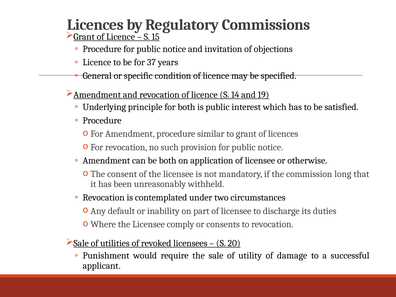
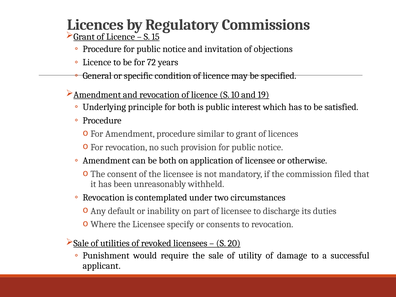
37: 37 -> 72 (151, 62)
14: 14 -> 10 (235, 95)
long: long -> filed (343, 174)
comply: comply -> specify (180, 224)
